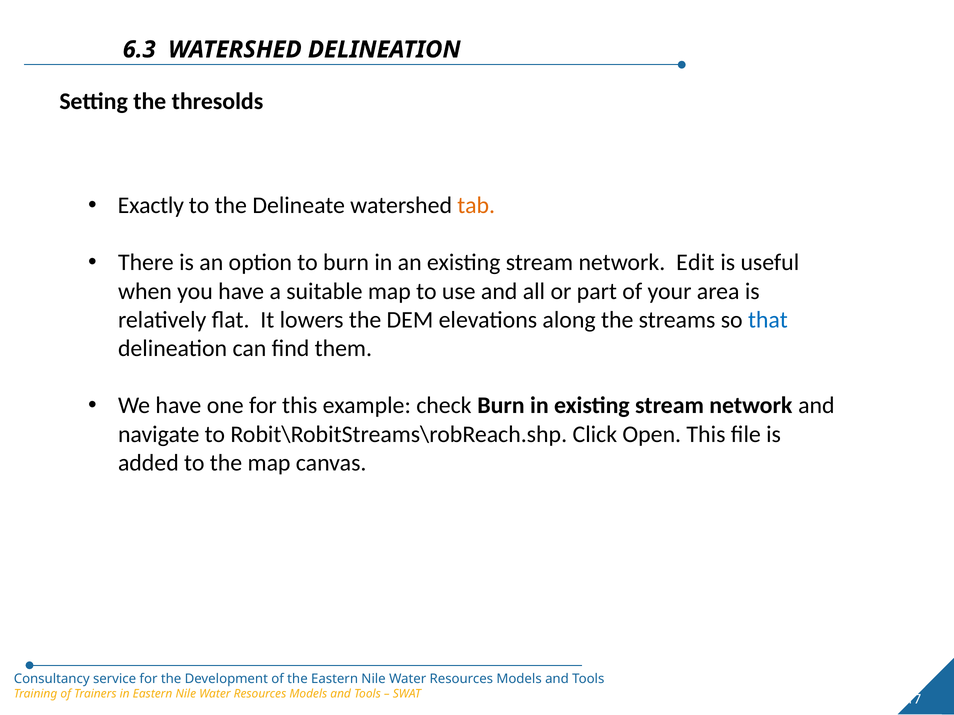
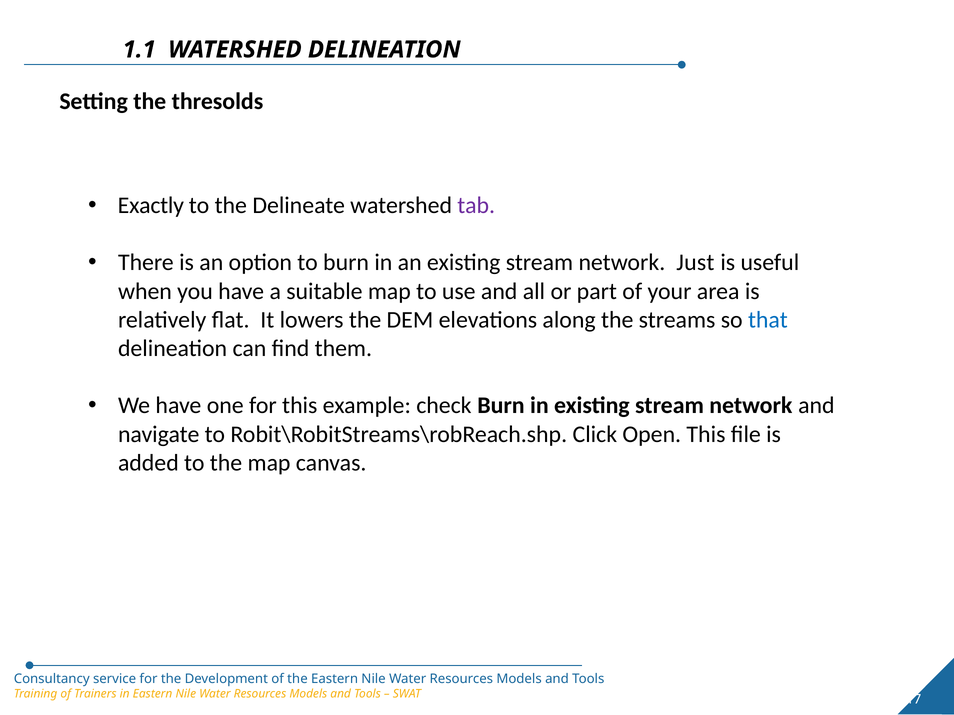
6.3: 6.3 -> 1.1 (139, 50)
tab colour: orange -> purple (476, 206)
Edit: Edit -> Just (695, 263)
